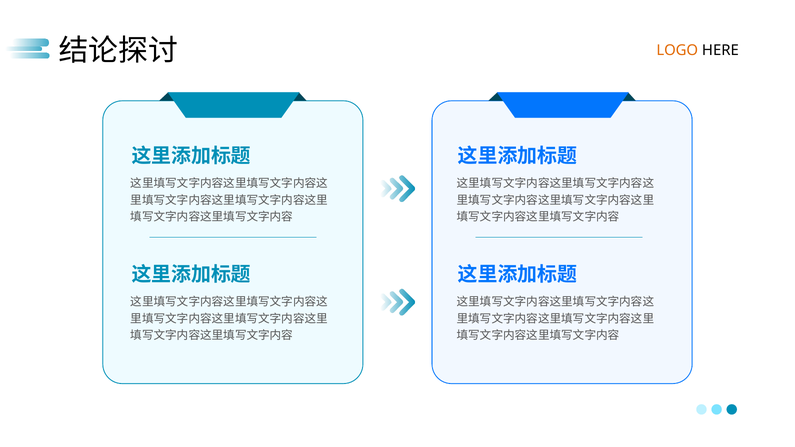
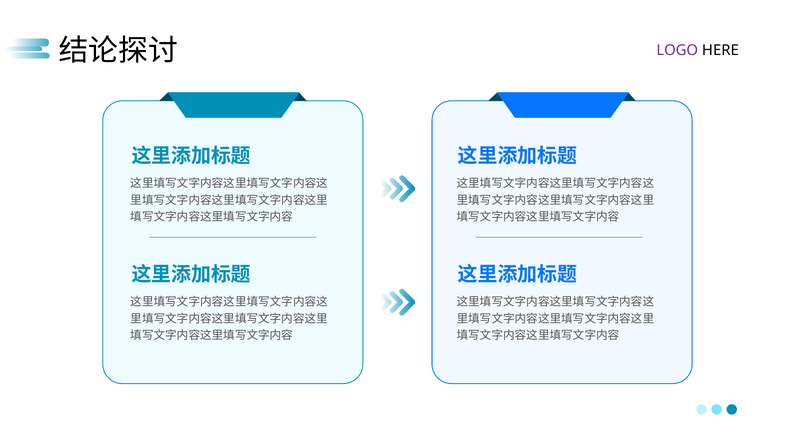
LOGO colour: orange -> purple (677, 51)
